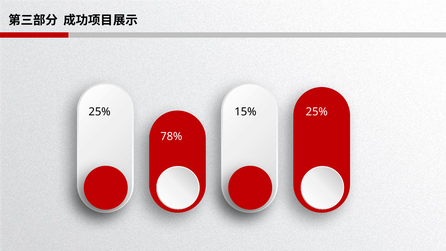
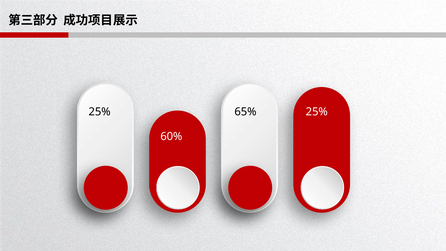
15%: 15% -> 65% (245, 112)
78%: 78% -> 60% (171, 136)
